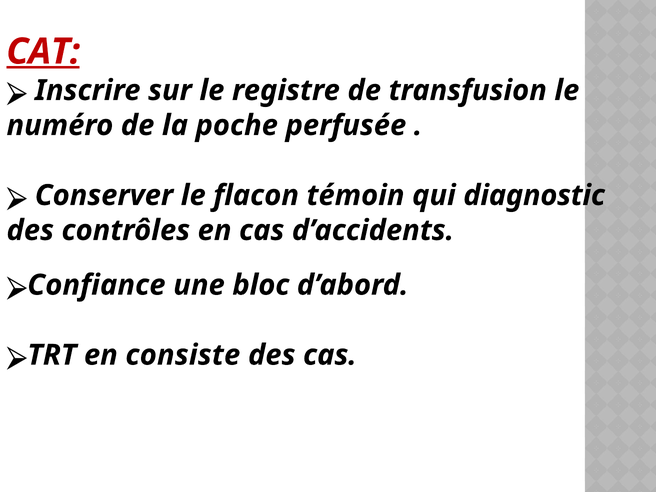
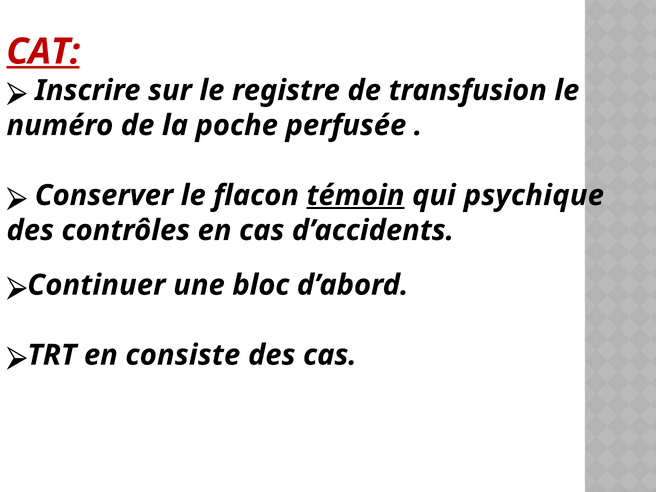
témoin underline: none -> present (356, 195)
diagnostic: diagnostic -> psychique (534, 195)
Confiance: Confiance -> Continuer (96, 285)
